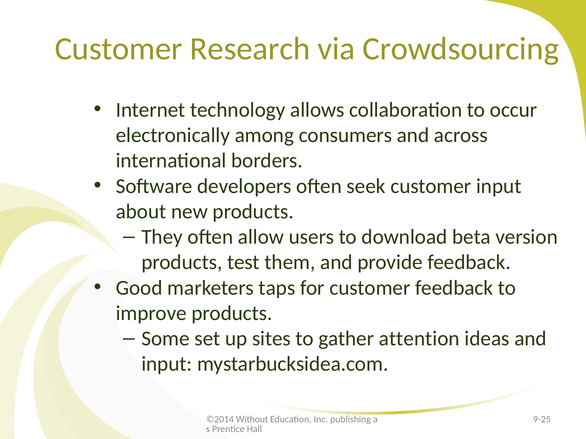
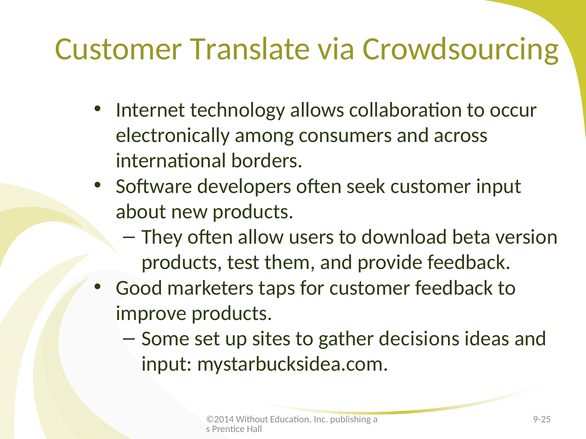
Research: Research -> Translate (250, 49)
attention: attention -> decisions (419, 339)
